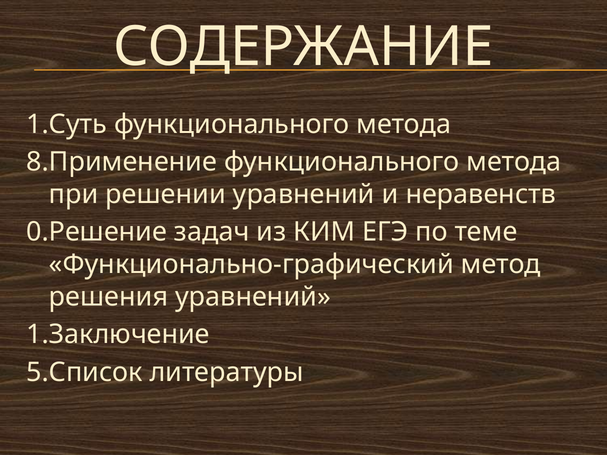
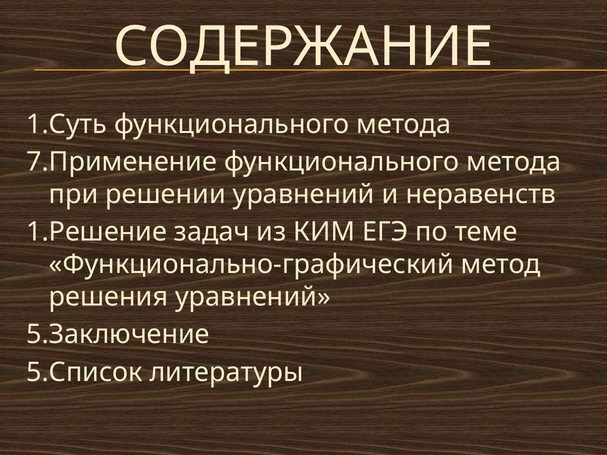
8.Применение: 8.Применение -> 7.Применение (122, 162)
0.Решение: 0.Решение -> 1.Решение (97, 232)
1.Заключение: 1.Заключение -> 5.Заключение (118, 335)
